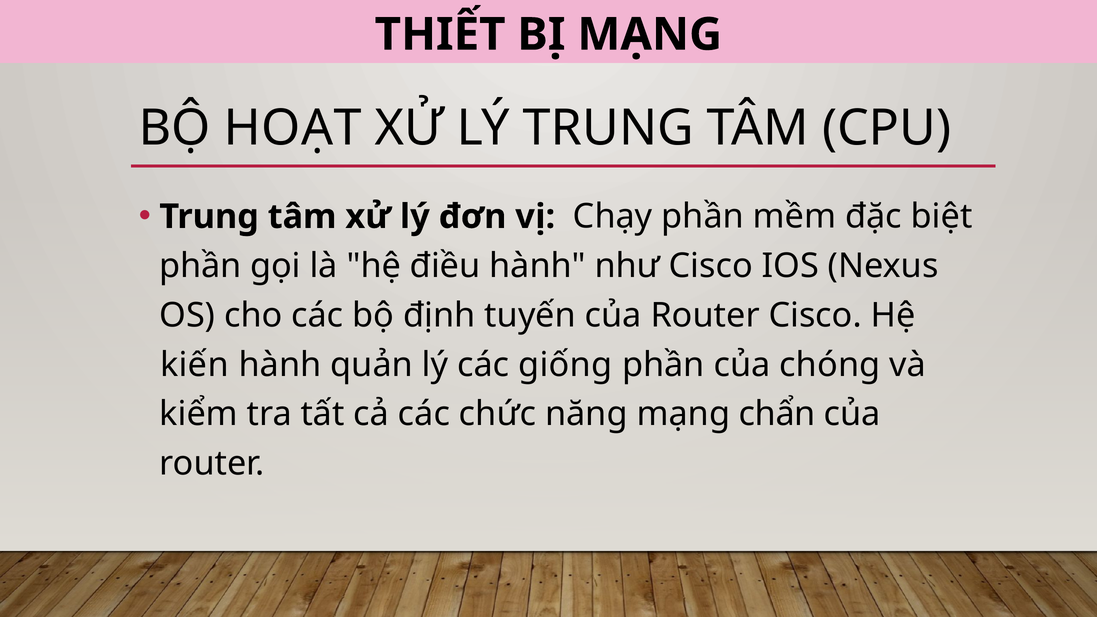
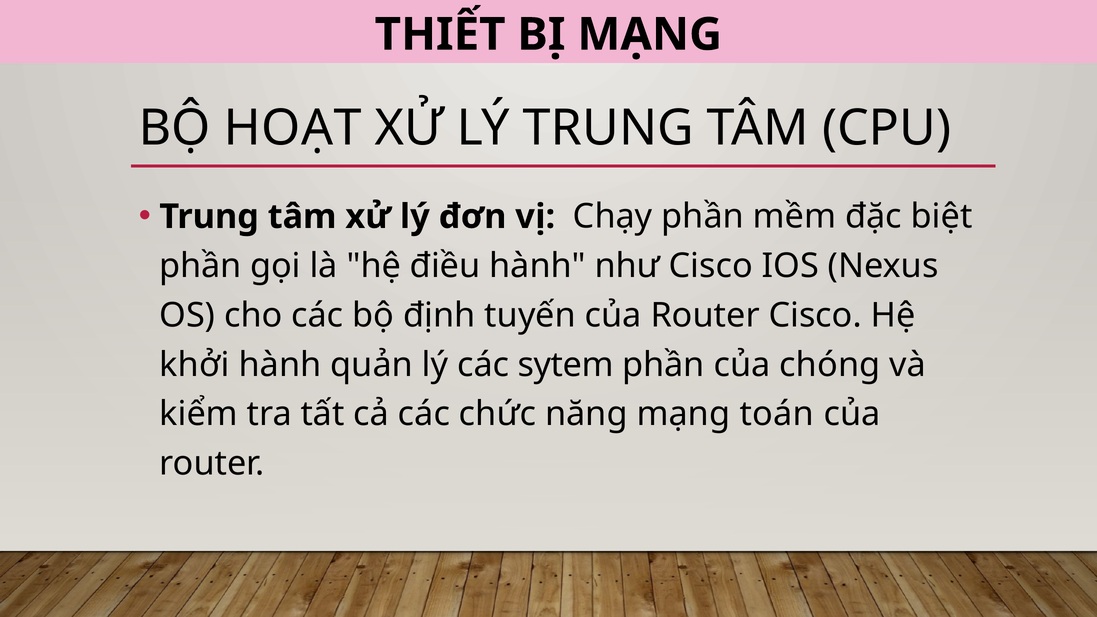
kiến: kiến -> khởi (194, 365)
giống: giống -> sytem (566, 365)
chẩn: chẩn -> toán (777, 414)
